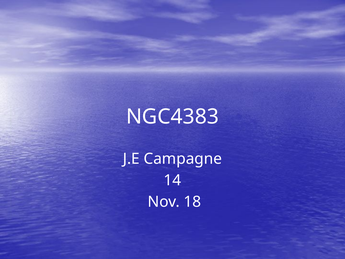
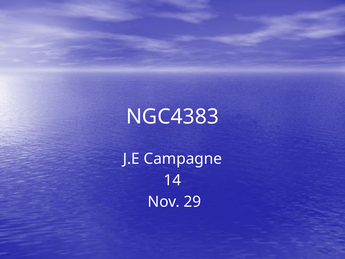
18: 18 -> 29 (192, 202)
